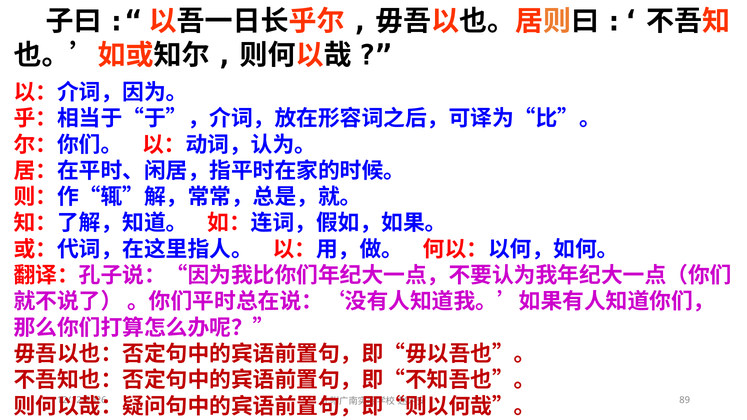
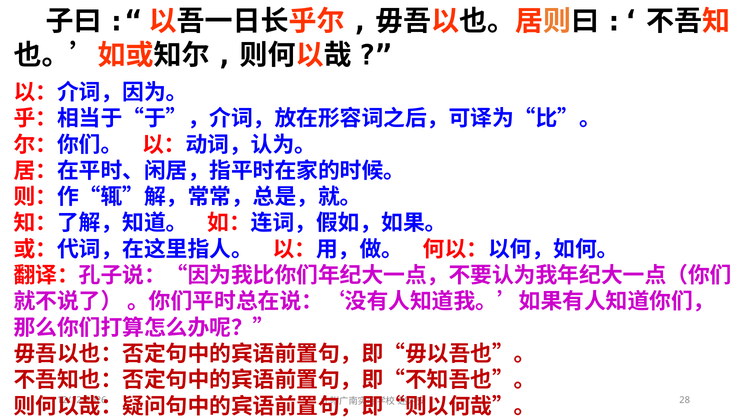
89: 89 -> 28 (685, 401)
